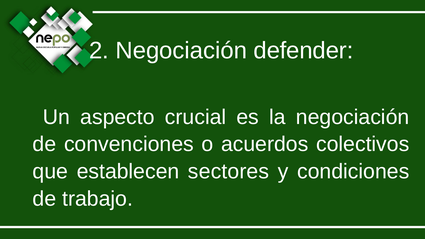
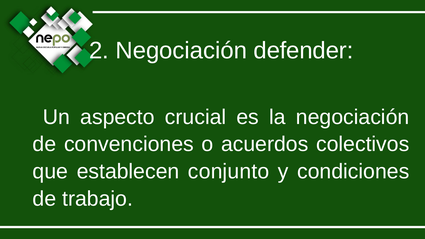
sectores: sectores -> conjunto (229, 172)
